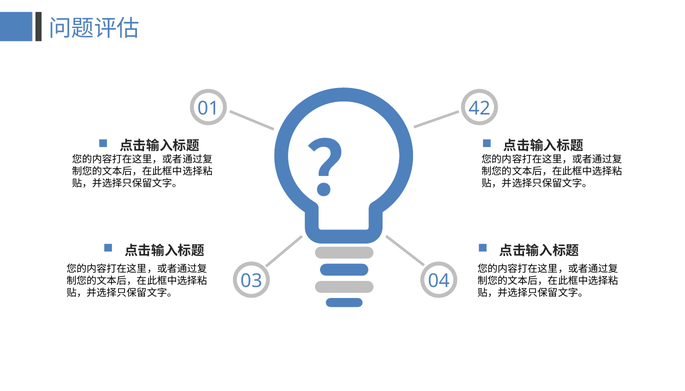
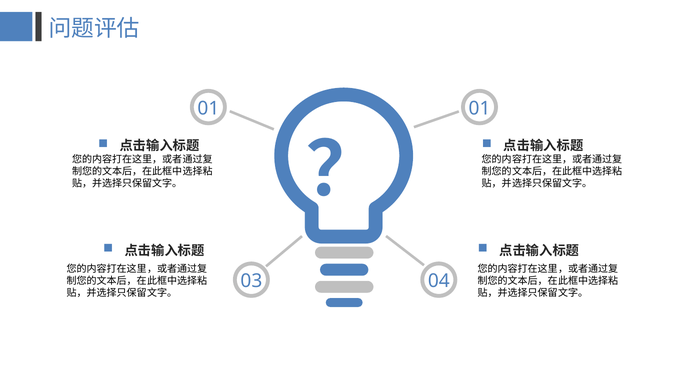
01 42: 42 -> 01 (480, 108)
